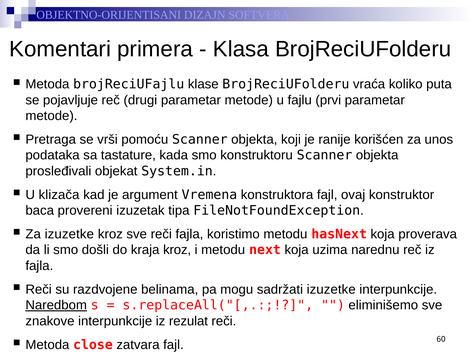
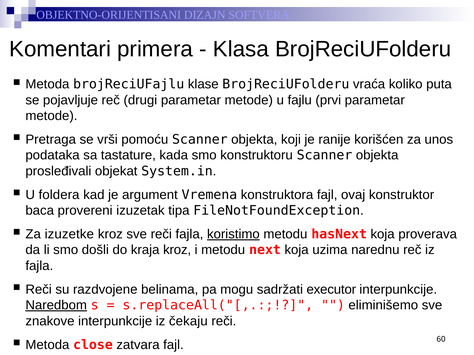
klizača: klizača -> foldera (59, 195)
koristimo underline: none -> present (233, 235)
sadržati izuzetke: izuzetke -> executor (331, 290)
rezulat: rezulat -> čekaju (188, 321)
